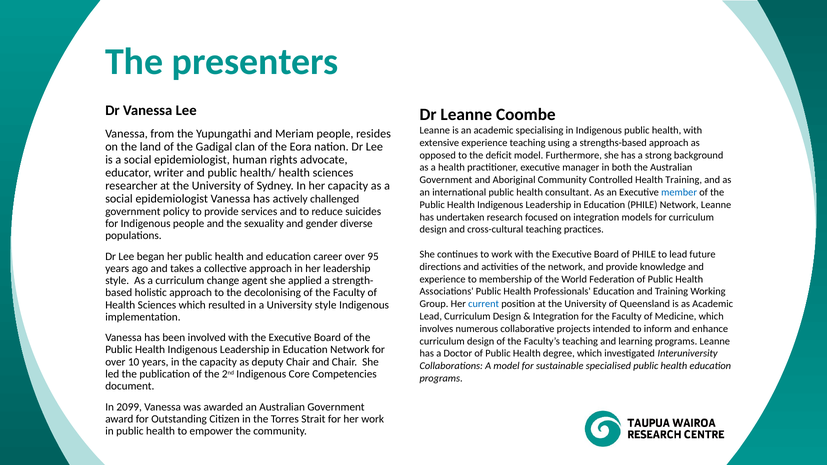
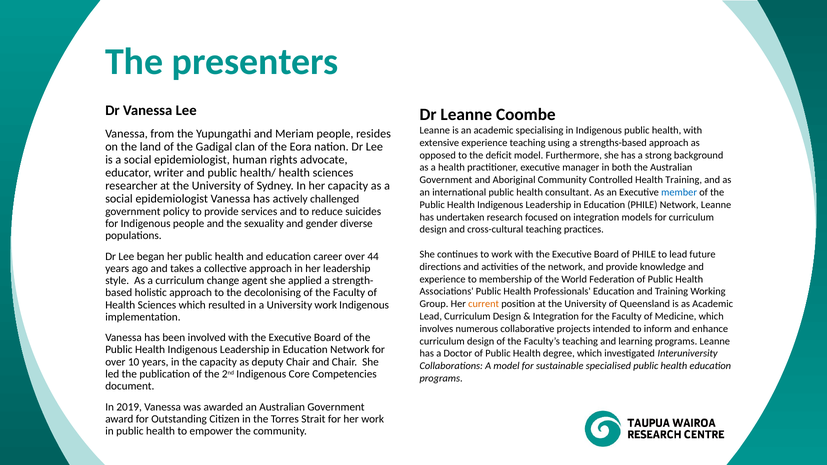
95: 95 -> 44 (373, 257)
current colour: blue -> orange (484, 304)
University style: style -> work (326, 305)
2099: 2099 -> 2019 (129, 407)
